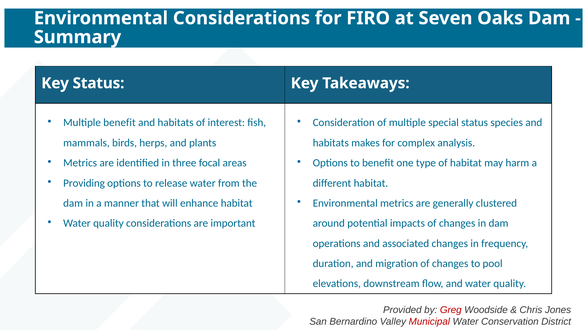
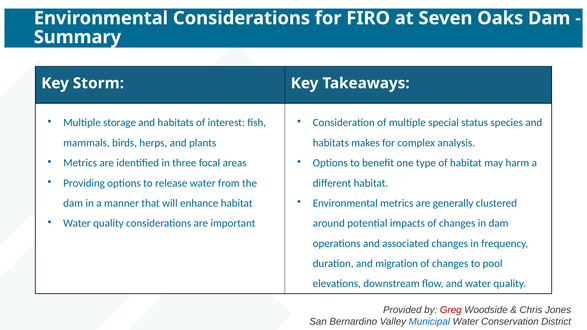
Key Status: Status -> Storm (98, 83)
Multiple benefit: benefit -> storage (120, 123)
Municipal colour: red -> blue (429, 322)
